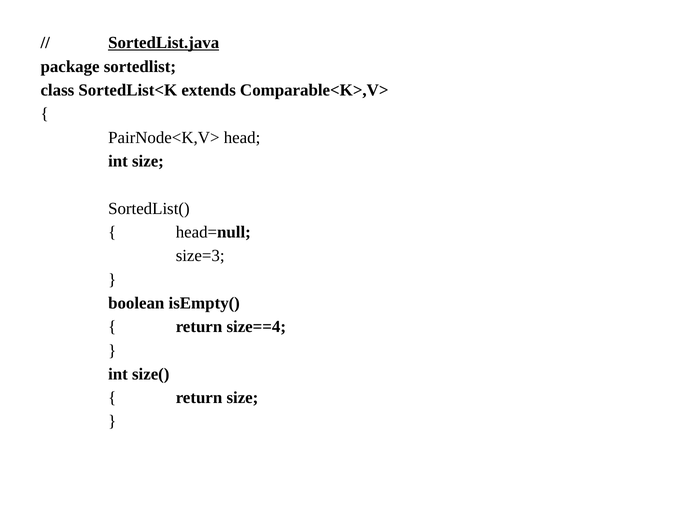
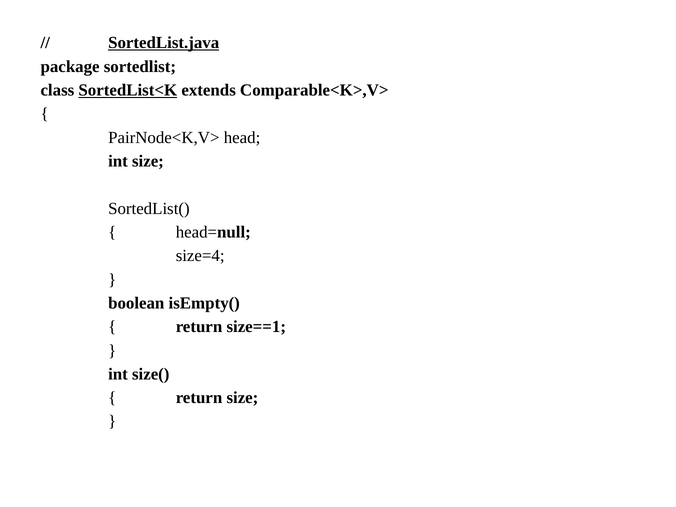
SortedList<K underline: none -> present (128, 90)
size=3: size=3 -> size=4 (200, 256)
size==4: size==4 -> size==1 (256, 327)
